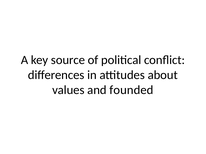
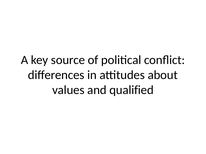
founded: founded -> qualified (132, 90)
